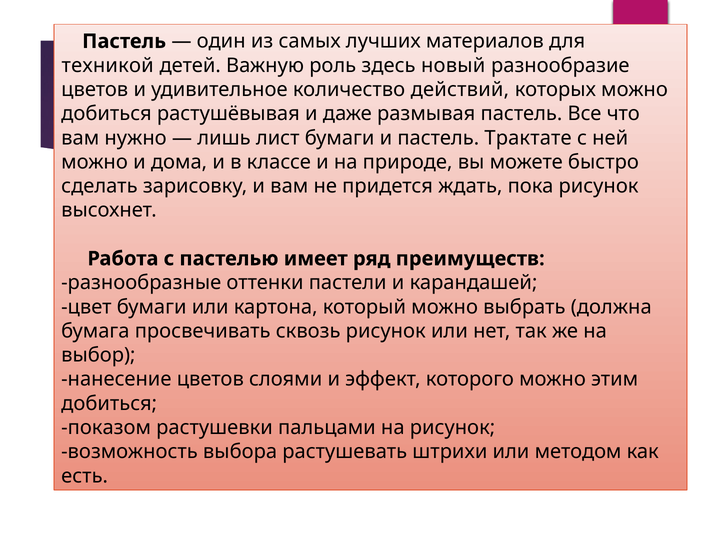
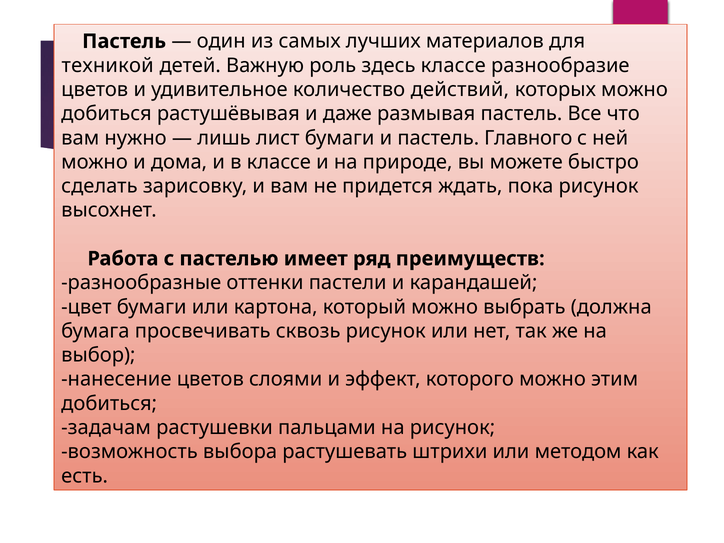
здесь новый: новый -> классе (453, 65)
Трактате: Трактате -> Главного (528, 138)
показом: показом -> задачам (106, 428)
